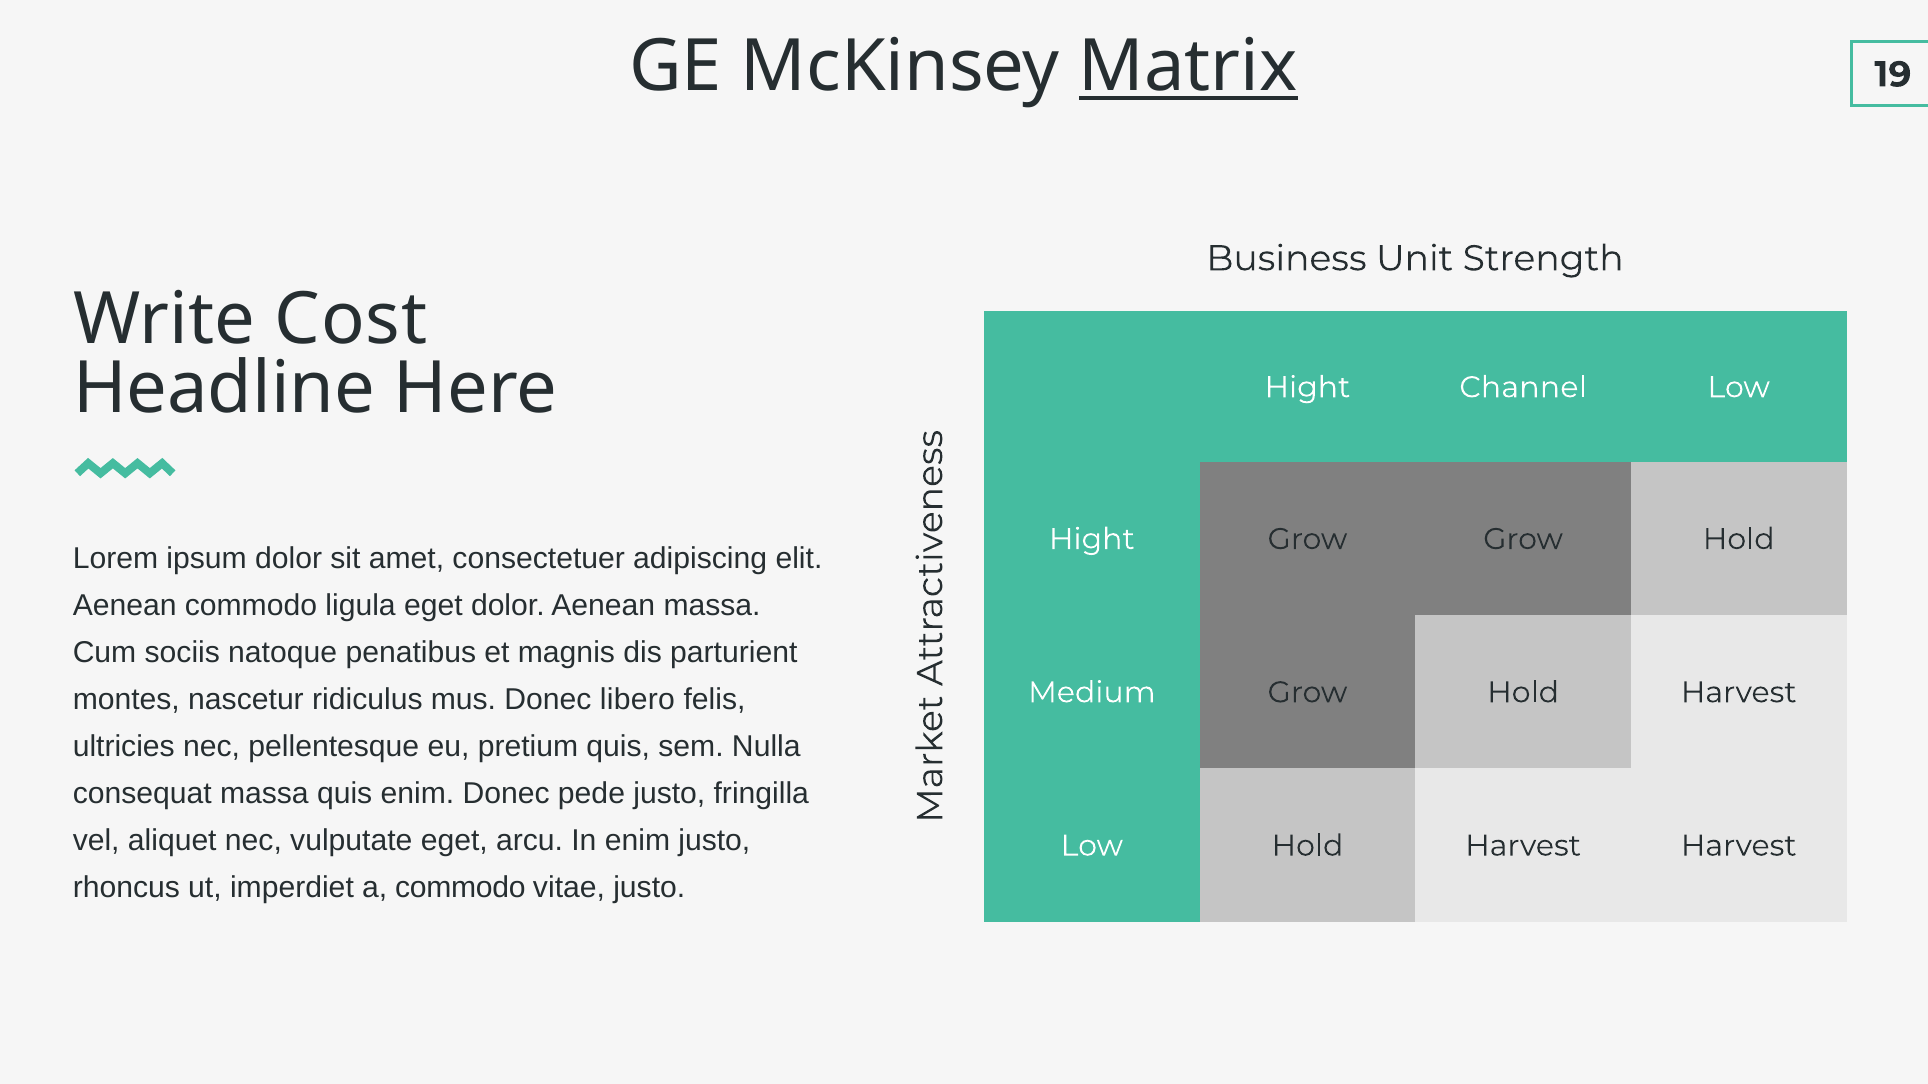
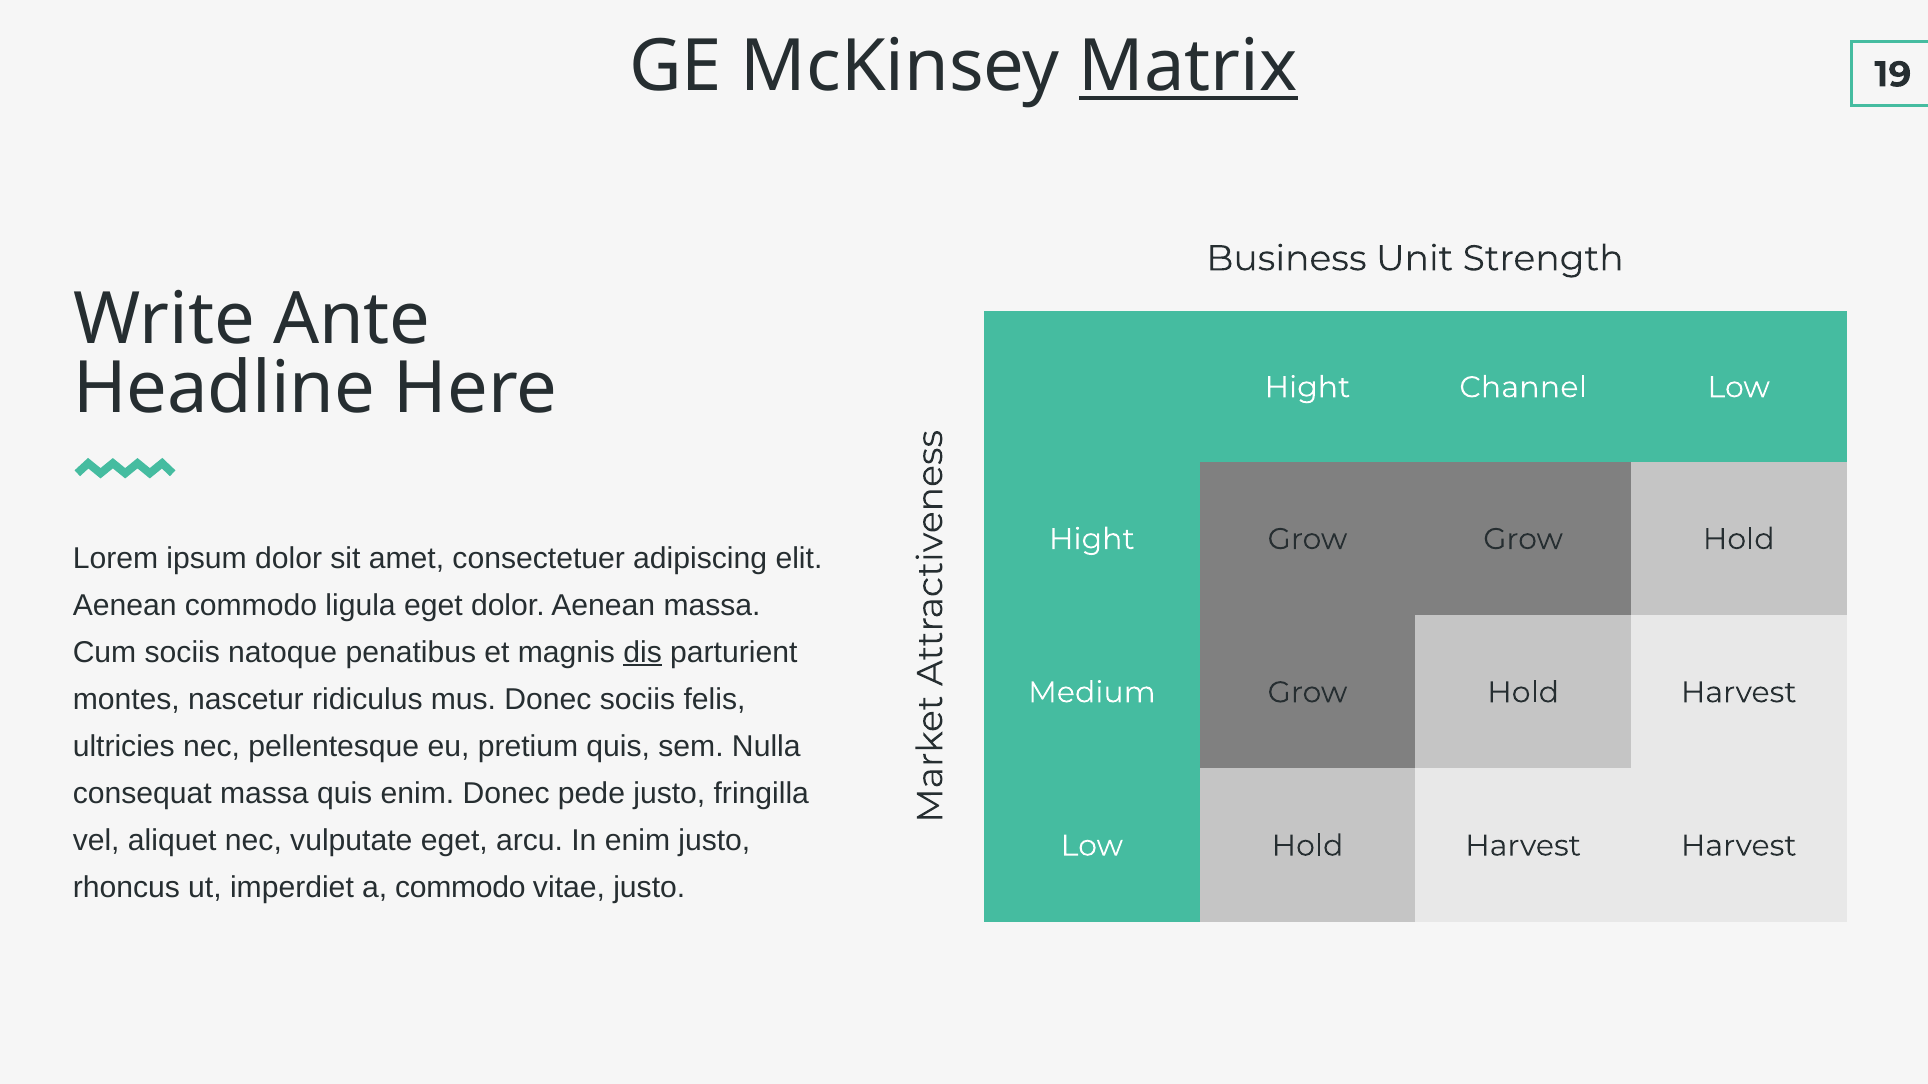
Cost: Cost -> Ante (352, 320)
dis underline: none -> present (643, 653)
Donec libero: libero -> sociis (638, 700)
